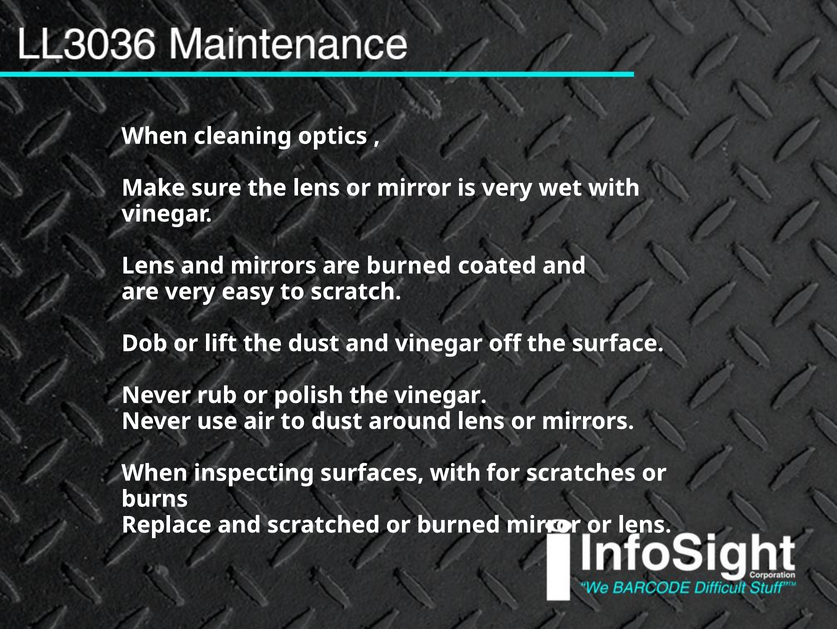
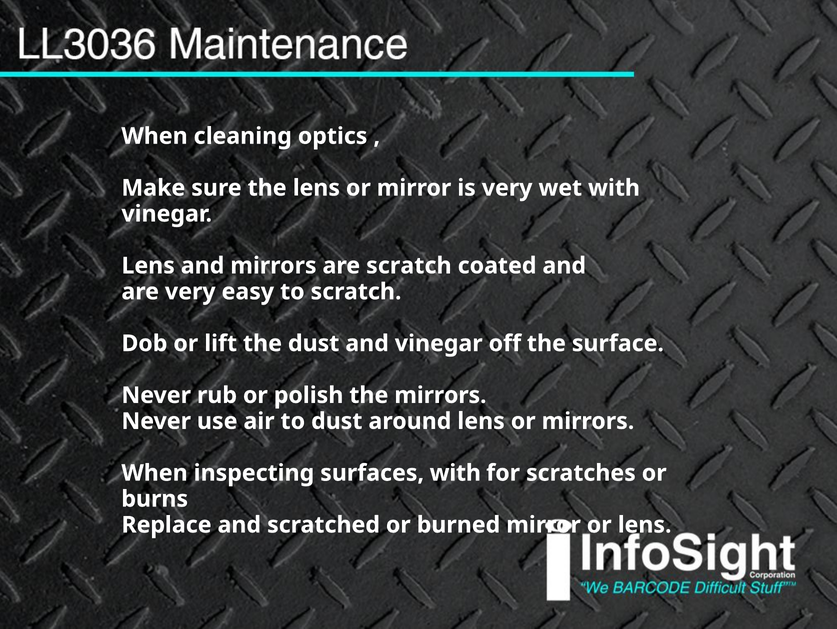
are burned: burned -> scratch (409, 265)
the vinegar: vinegar -> mirrors (440, 395)
